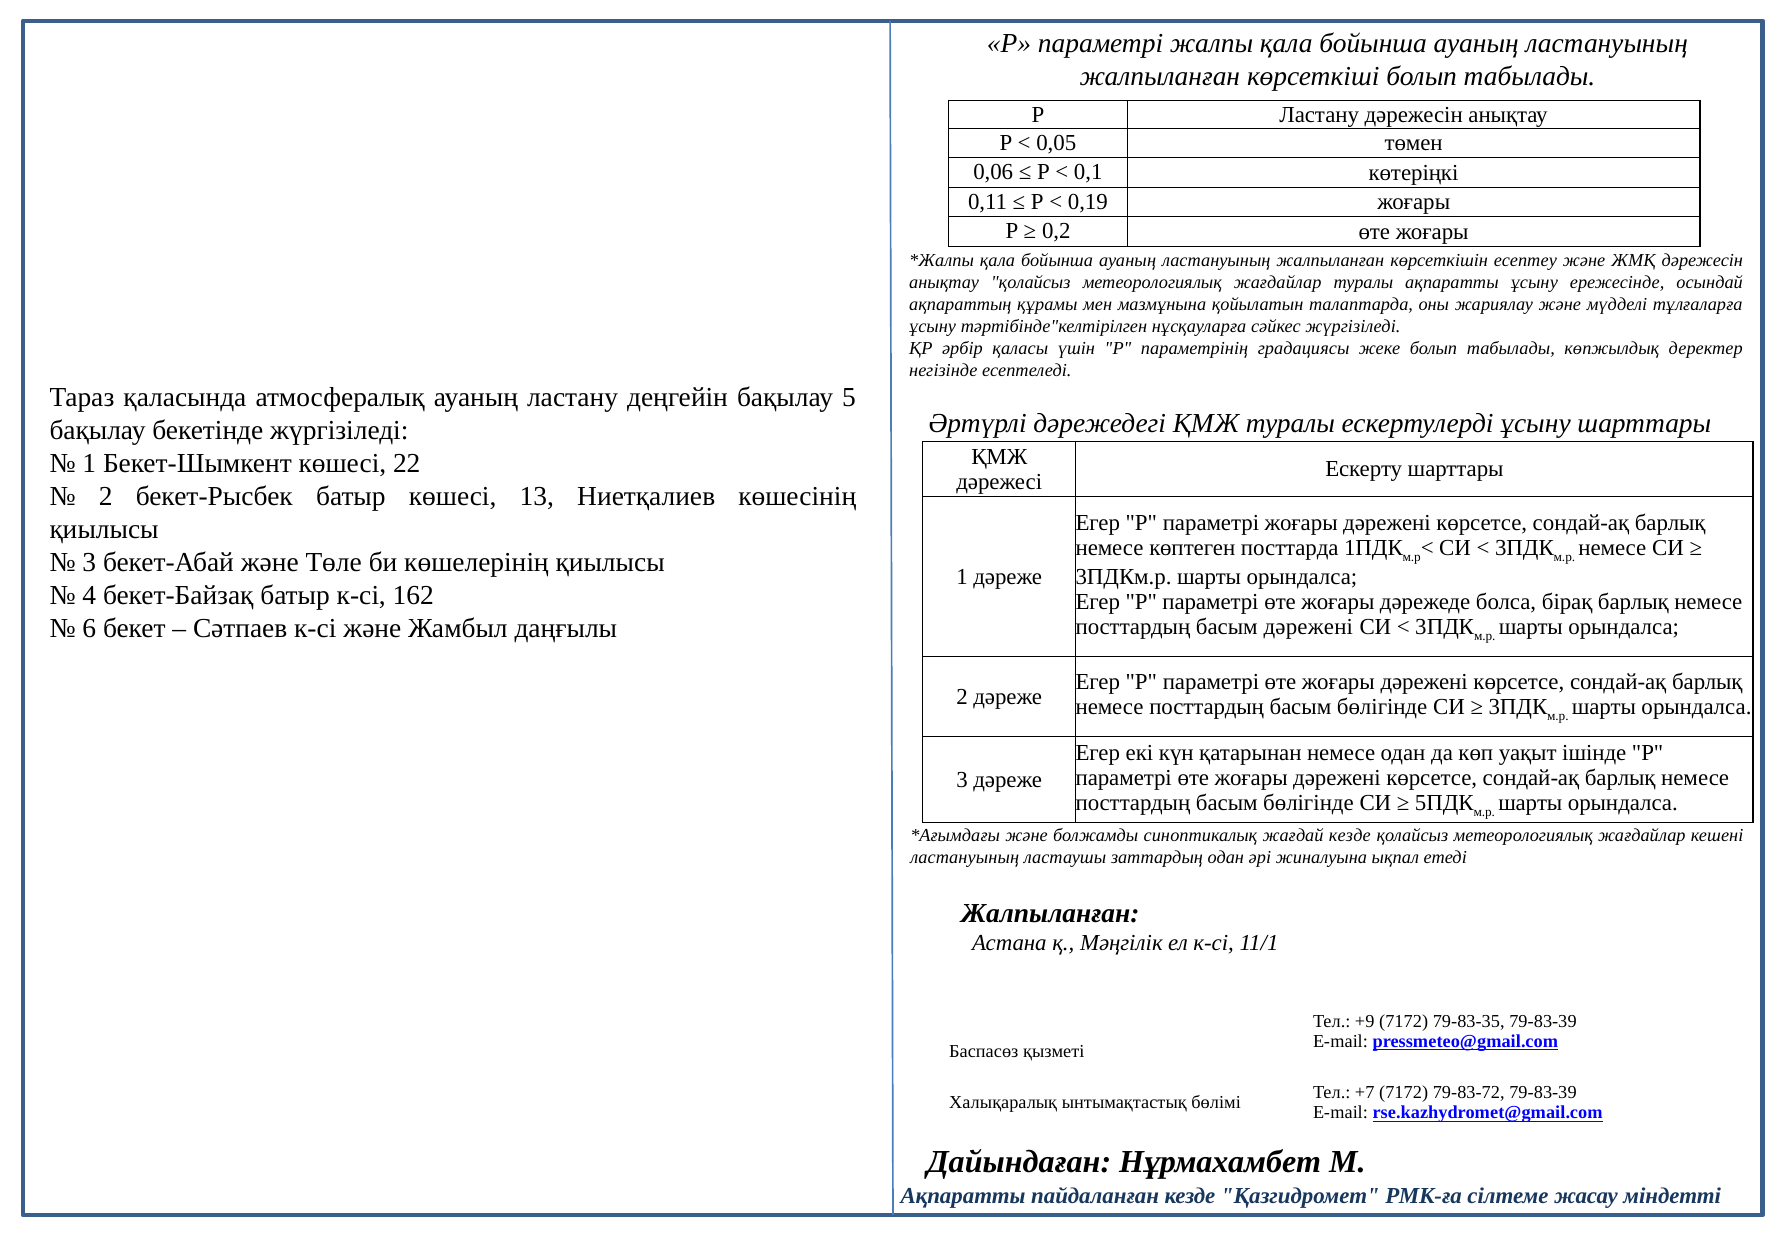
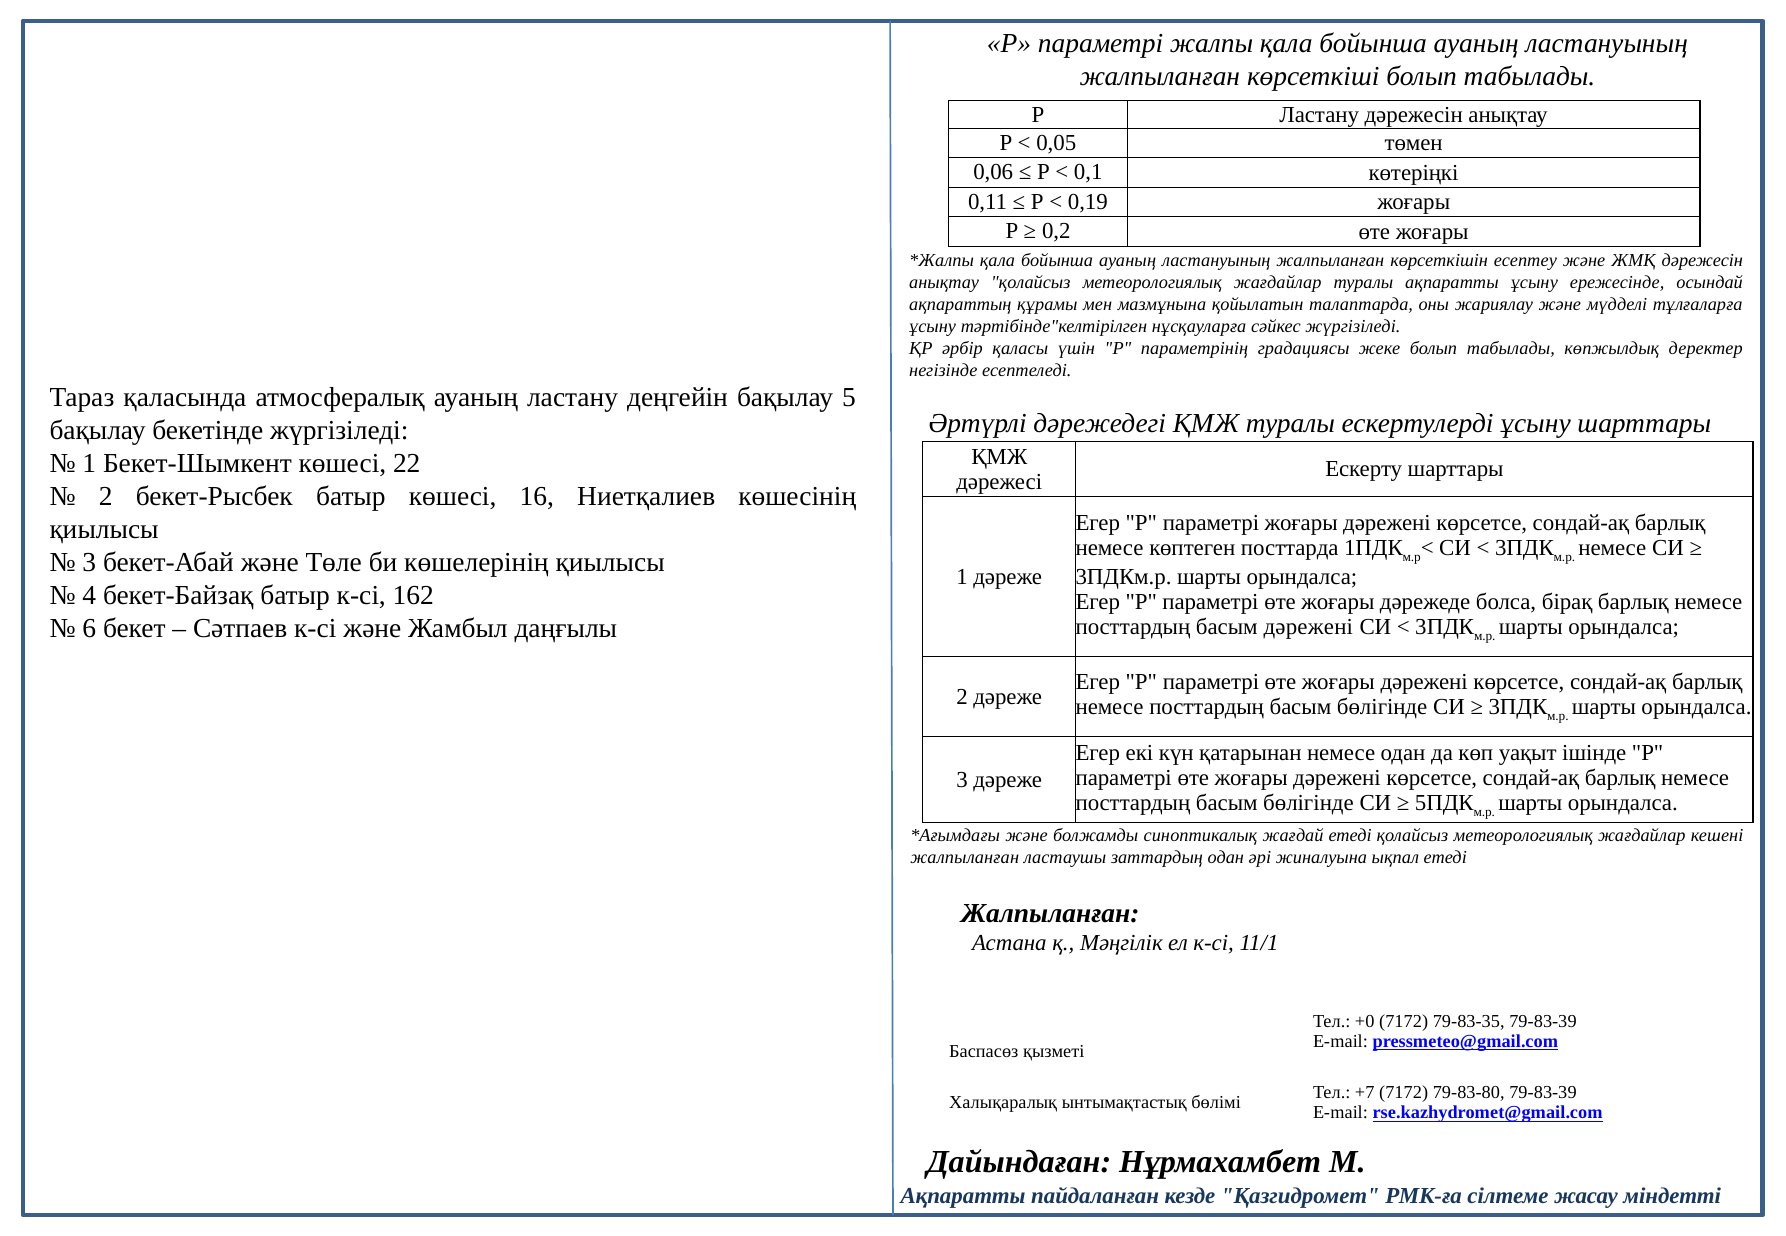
13: 13 -> 16 (537, 497)
жағдай кезде: кезде -> етеді (1350, 836)
ластануының: ластануының -> жалпыланған (965, 858)
+9: +9 -> +0 (1365, 1022)
79-83-72: 79-83-72 -> 79-83-80 (1469, 1093)
